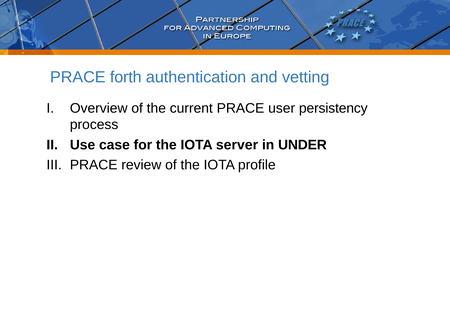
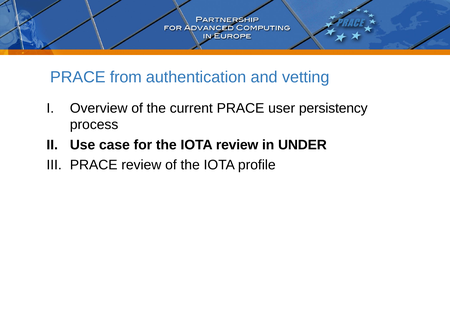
forth: forth -> from (126, 77)
IOTA server: server -> review (237, 145)
